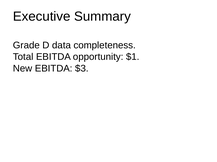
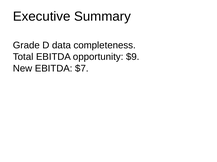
$1: $1 -> $9 (133, 57)
$3: $3 -> $7 (82, 69)
